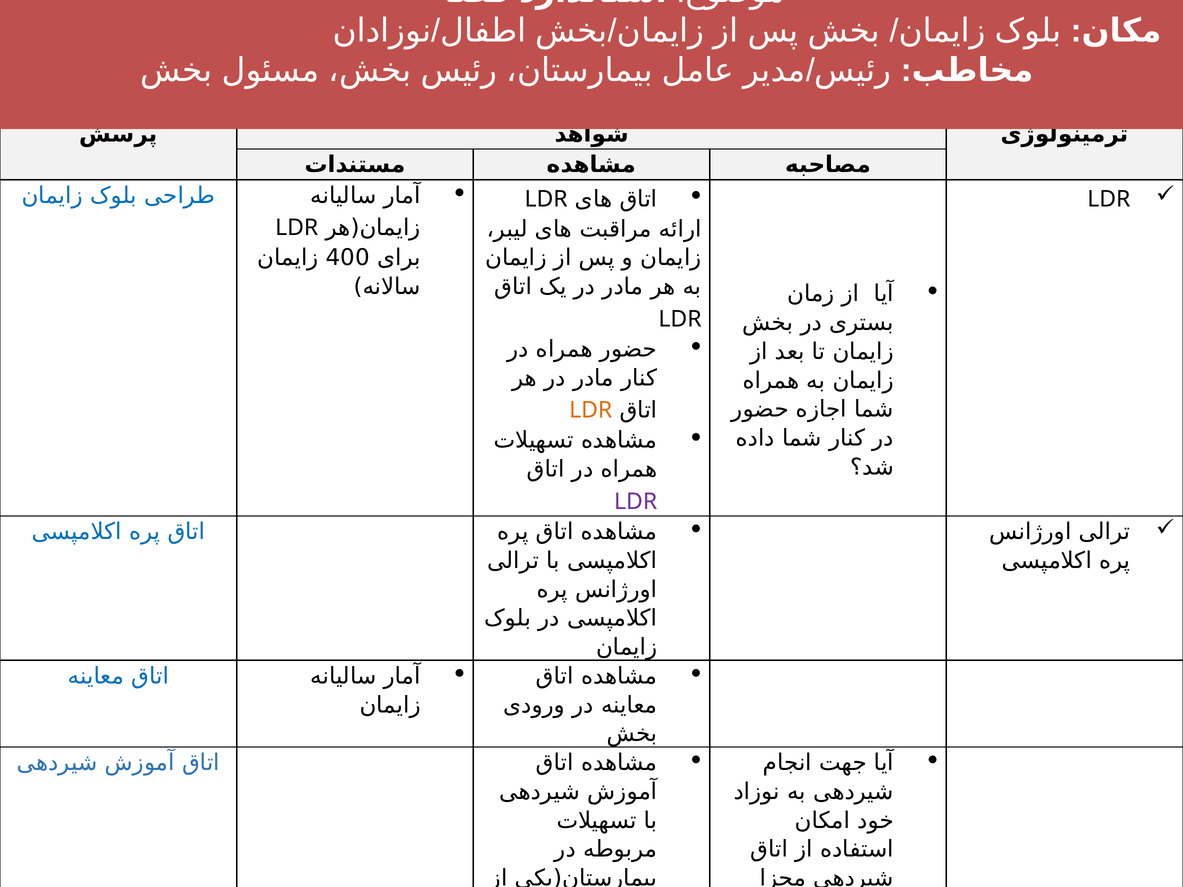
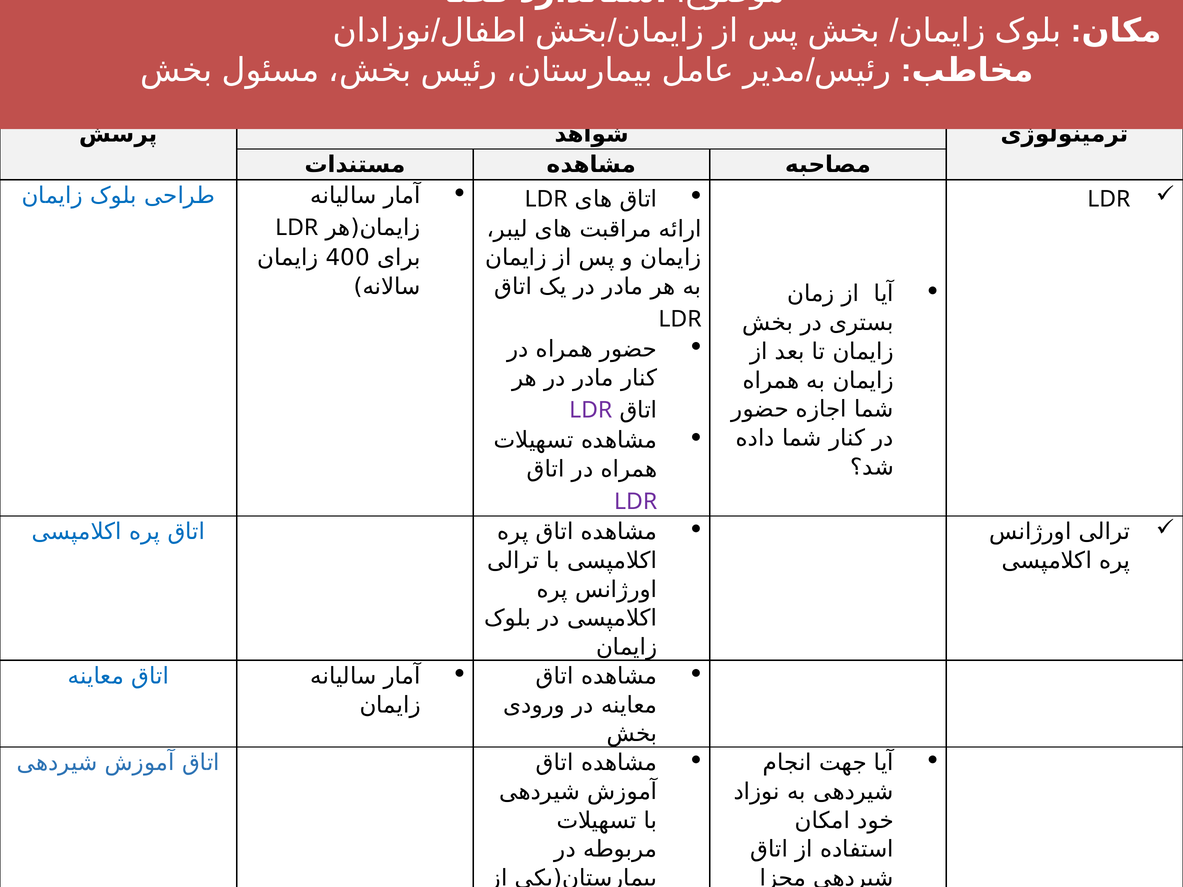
LDR colour: orange -> purple (591, 410)
